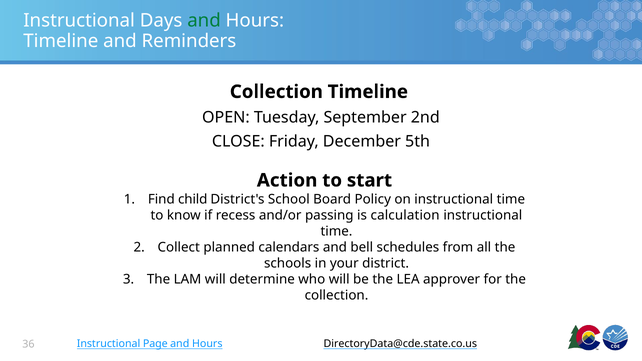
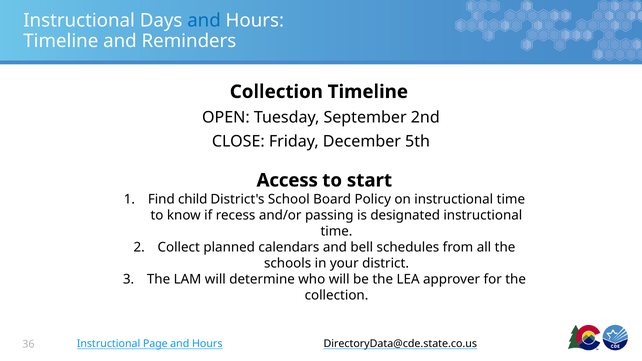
and colour: green -> blue (204, 21)
Action: Action -> Access (287, 180)
calculation: calculation -> designated (405, 215)
